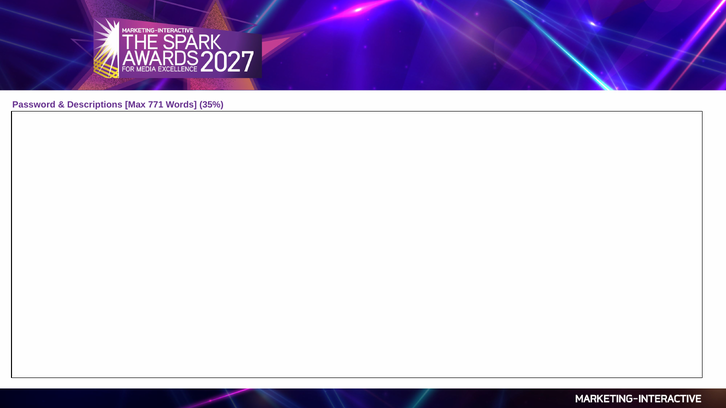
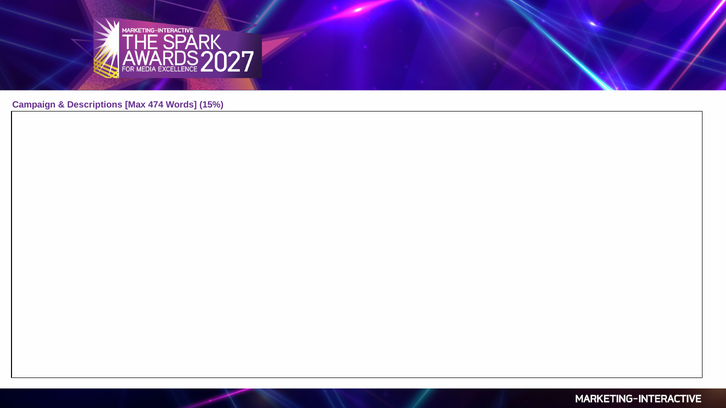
Password: Password -> Campaign (34, 105)
771: 771 -> 474 (156, 105)
35%: 35% -> 15% (211, 105)
